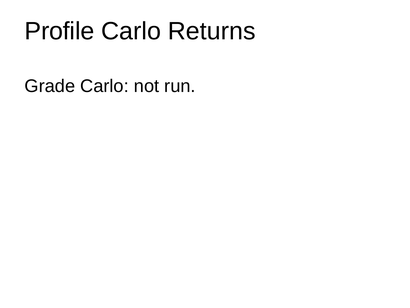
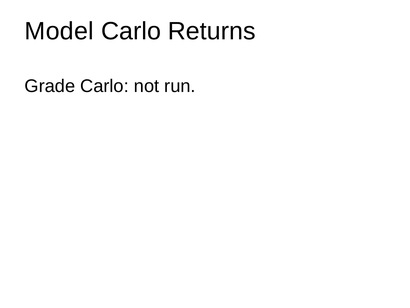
Profile: Profile -> Model (59, 31)
